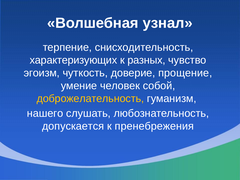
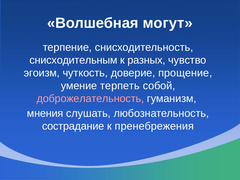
узнал: узнал -> могут (168, 23)
характеризующих: характеризующих -> снисходительным (73, 60)
человек: человек -> терпеть (120, 86)
доброжелательность colour: yellow -> pink (90, 99)
нашего: нашего -> мнения (45, 113)
допускается: допускается -> сострадание (73, 126)
